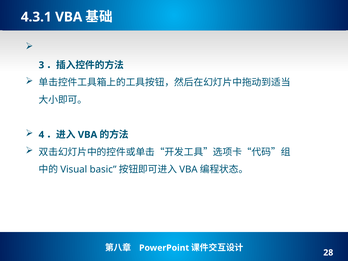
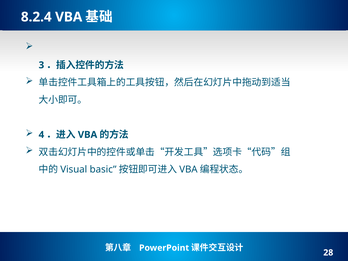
4.3.1: 4.3.1 -> 8.2.4 (36, 17)
